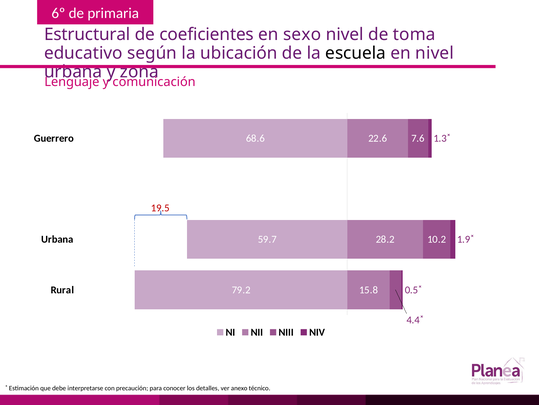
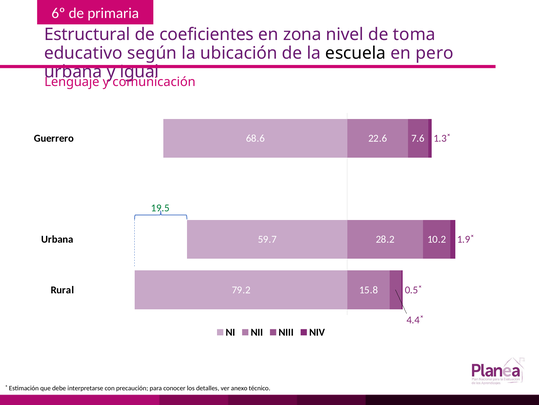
sexo: sexo -> zona (302, 34)
en nivel: nivel -> pero (435, 53)
zona: zona -> igual (139, 72)
19.5 colour: red -> green (160, 208)
